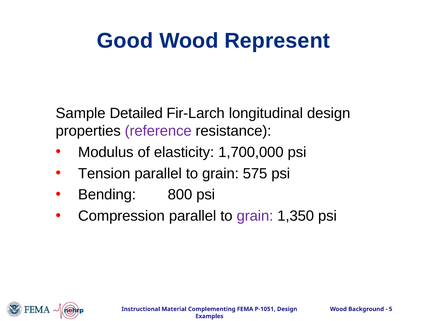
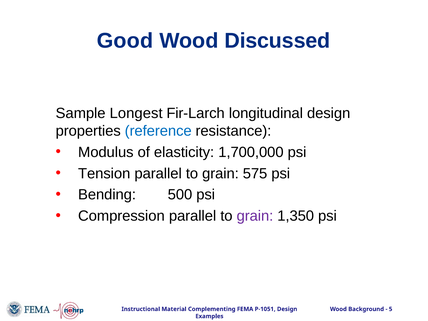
Represent: Represent -> Discussed (277, 41)
Detailed: Detailed -> Longest (136, 113)
reference colour: purple -> blue (158, 131)
800: 800 -> 500 (180, 195)
